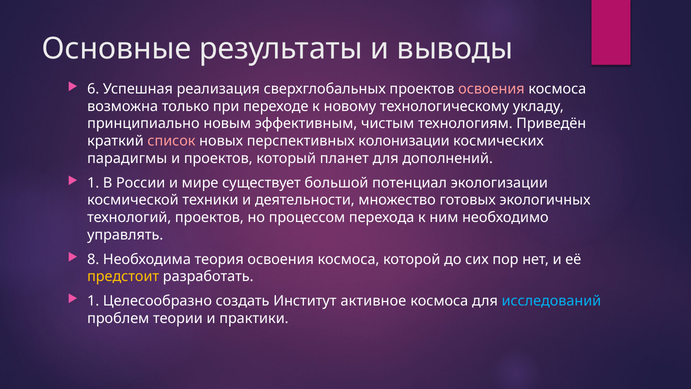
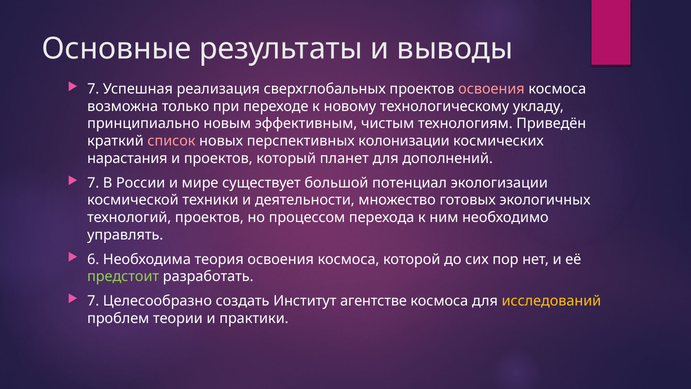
6: 6 -> 7 (93, 89)
парадигмы: парадигмы -> нарастания (127, 158)
1: 1 -> 7 (93, 183)
8: 8 -> 6 (93, 259)
предстоит colour: yellow -> light green (123, 276)
1: 1 -> 7 (93, 301)
активное: активное -> агентстве (374, 301)
исследований colour: light blue -> yellow (551, 301)
